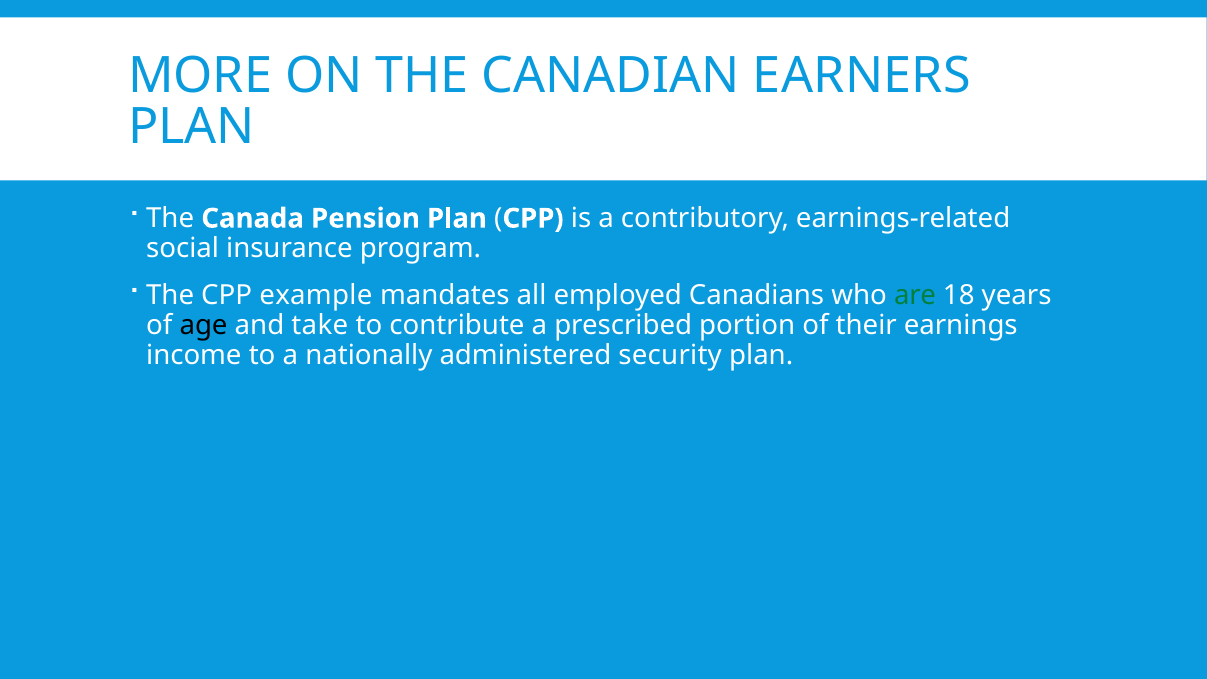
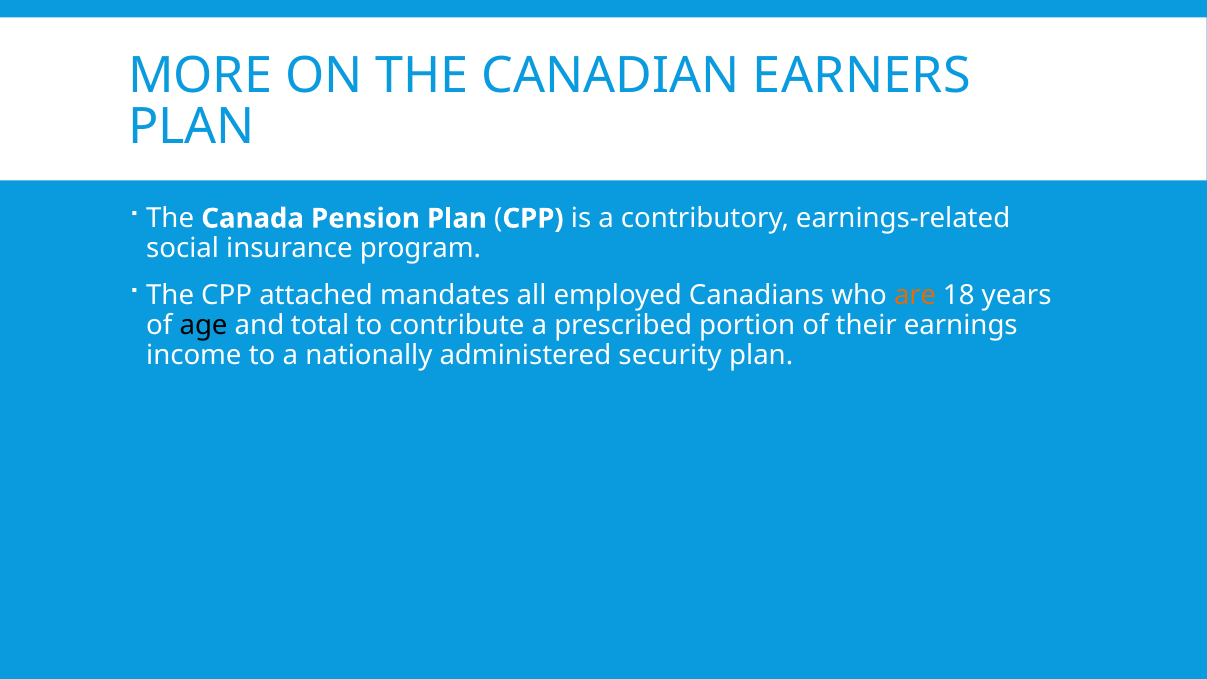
example: example -> attached (316, 296)
are colour: green -> orange (915, 296)
take: take -> total (320, 326)
